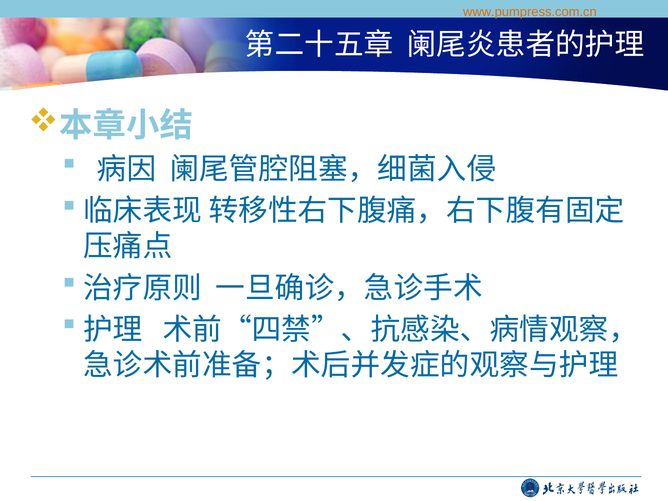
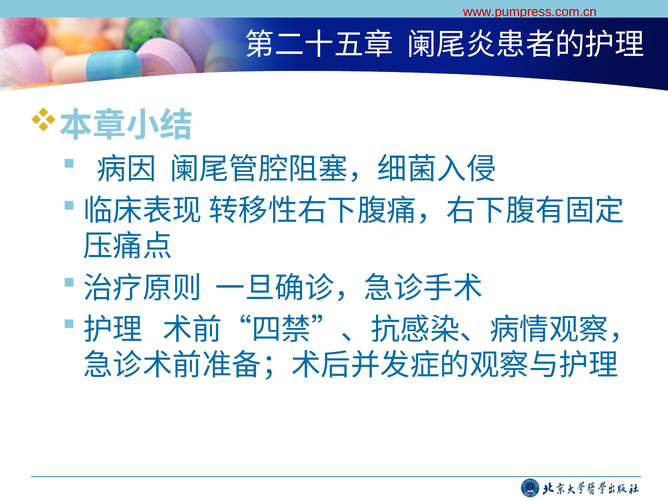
www.pumpress.com.cn colour: orange -> red (530, 12)
